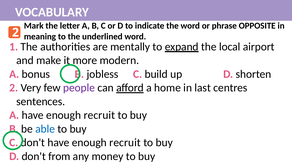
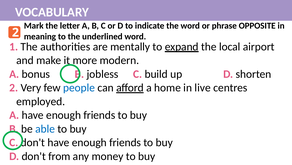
people colour: purple -> blue (79, 87)
last: last -> live (203, 87)
sentences: sentences -> employed (41, 101)
A have enough recruit: recruit -> friends (99, 115)
recruit: recruit -> friends (125, 142)
